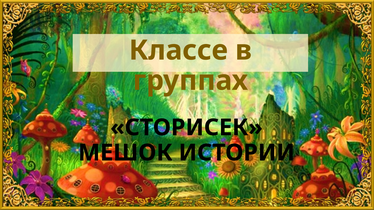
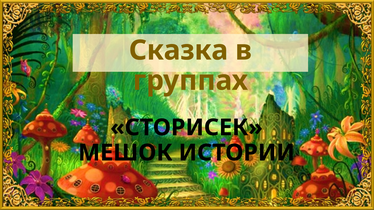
Классе: Классе -> Сказка (178, 50)
